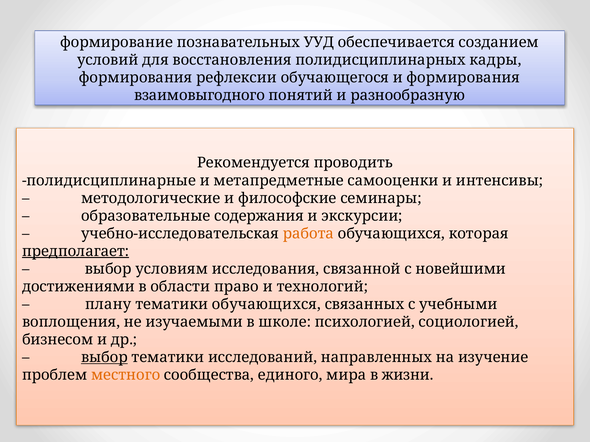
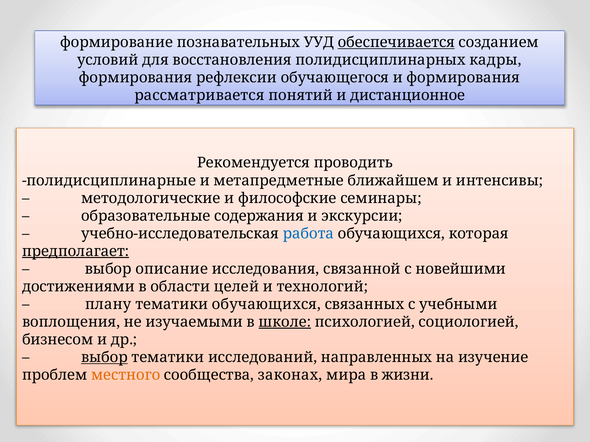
обеспечивается underline: none -> present (396, 42)
взаимовыгодного: взаимовыгодного -> рассматривается (199, 95)
разнообразную: разнообразную -> дистанционное (408, 95)
самооценки: самооценки -> ближайшем (393, 181)
работа colour: orange -> blue (308, 234)
условиям: условиям -> описание (172, 269)
право: право -> целей (236, 287)
школе underline: none -> present (285, 322)
единого: единого -> законах (290, 375)
